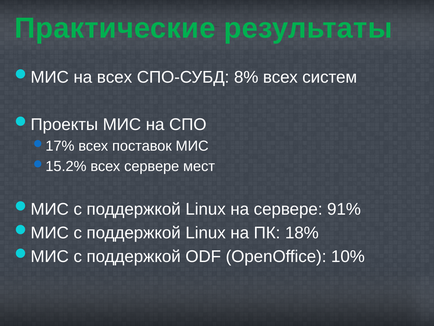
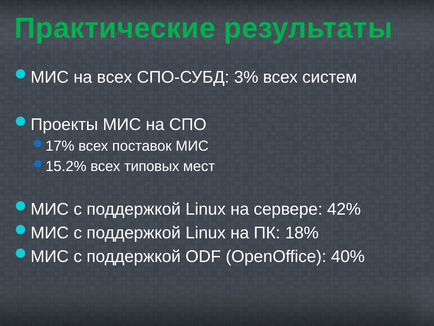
8%: 8% -> 3% (246, 77)
всех сервере: сервере -> типовых (152, 166)
91%: 91% -> 42% (344, 209)
10%: 10% -> 40% (348, 256)
